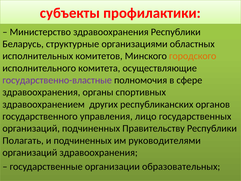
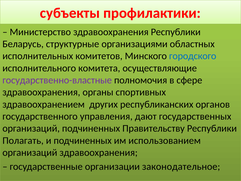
городского colour: orange -> blue (193, 56)
лицо: лицо -> дают (146, 116)
руководителями: руководителями -> использованием (165, 140)
образовательных: образовательных -> законодательное (181, 166)
